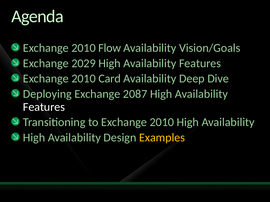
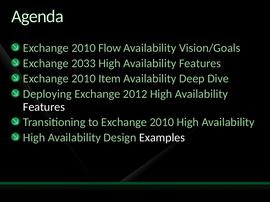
2029: 2029 -> 2033 (84, 63)
Card: Card -> Item (110, 79)
2087: 2087 -> 2012 (135, 94)
Examples colour: yellow -> white (162, 138)
